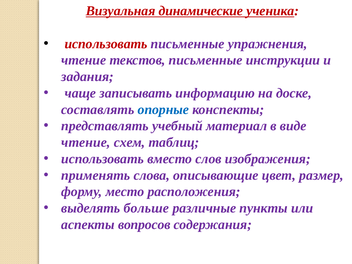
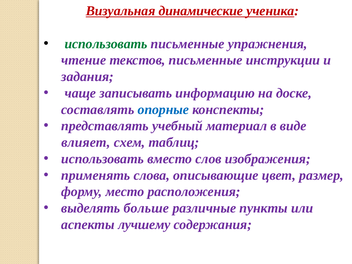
использовать colour: red -> green (106, 44)
чтение: чтение -> влияет (86, 142)
вопросов: вопросов -> лучшему (144, 225)
